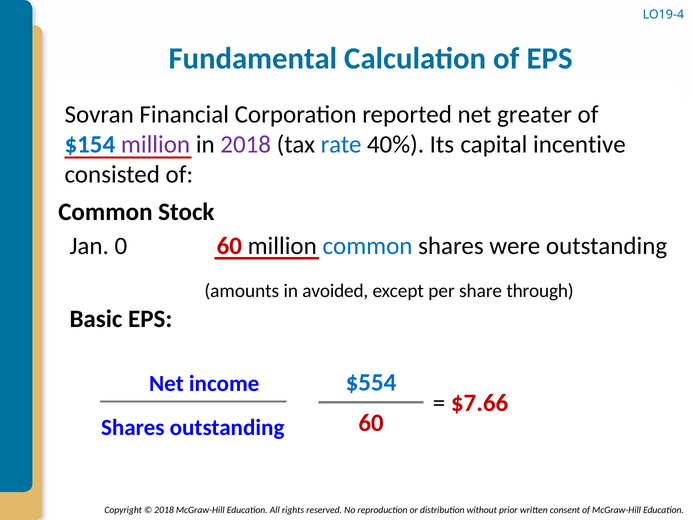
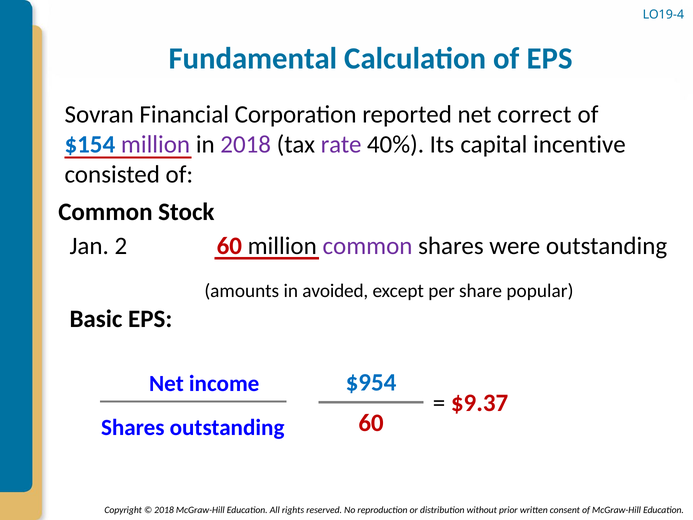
greater: greater -> correct (534, 114)
rate colour: blue -> purple (341, 144)
0: 0 -> 2 (121, 246)
common colour: blue -> purple (368, 246)
through: through -> popular (540, 291)
$554: $554 -> $954 (371, 382)
$7.66: $7.66 -> $9.37 (480, 403)
